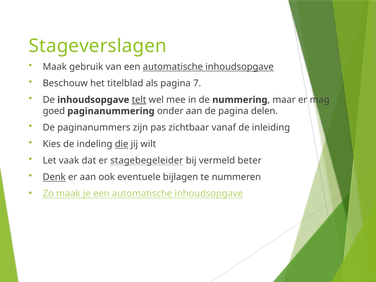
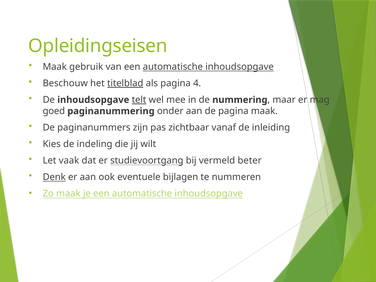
Stageverslagen: Stageverslagen -> Opleidingseisen (98, 46)
titelblad underline: none -> present (125, 83)
7: 7 -> 4 (197, 83)
pagina delen: delen -> maak (264, 111)
die underline: present -> none (122, 144)
stagebegeleider: stagebegeleider -> studievoortgang (147, 161)
